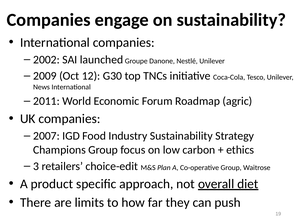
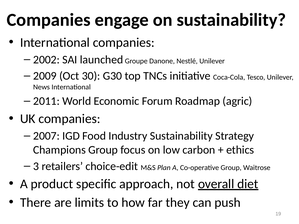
12: 12 -> 30 (91, 76)
